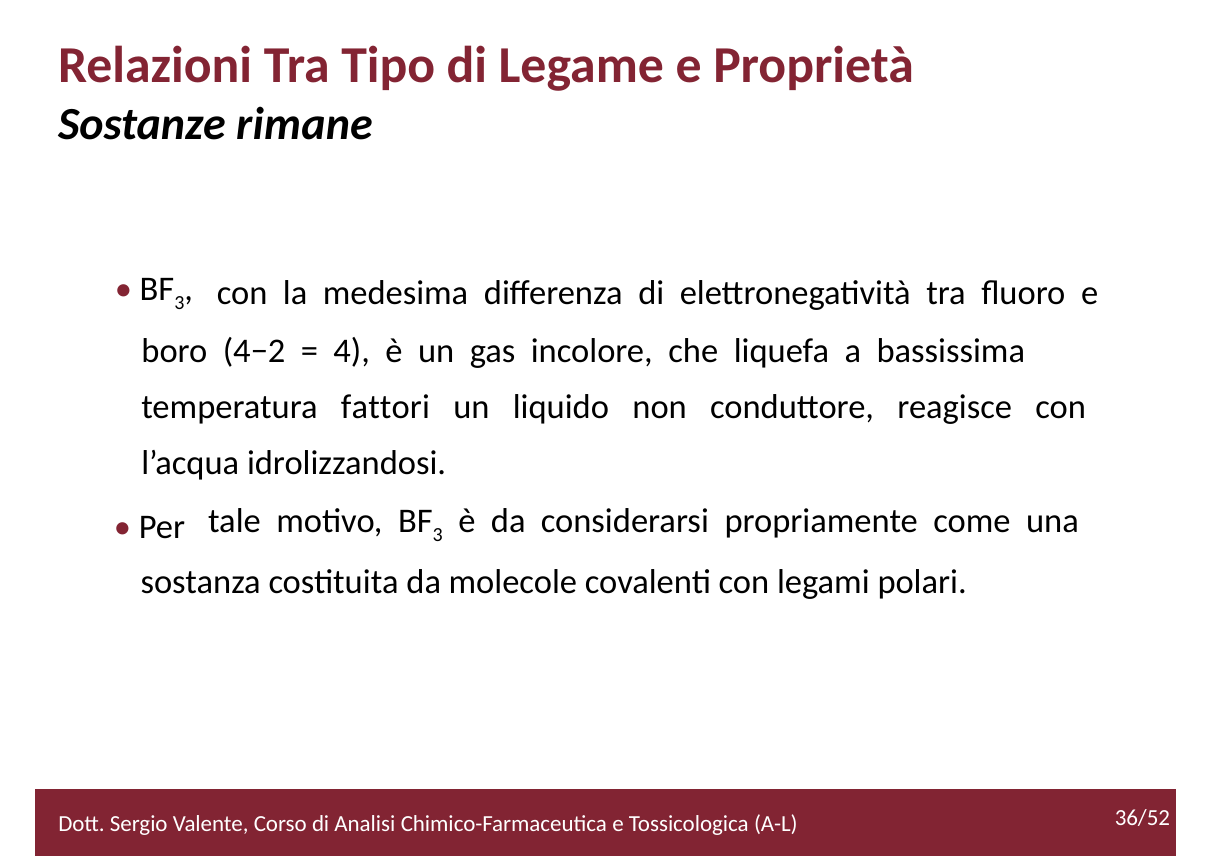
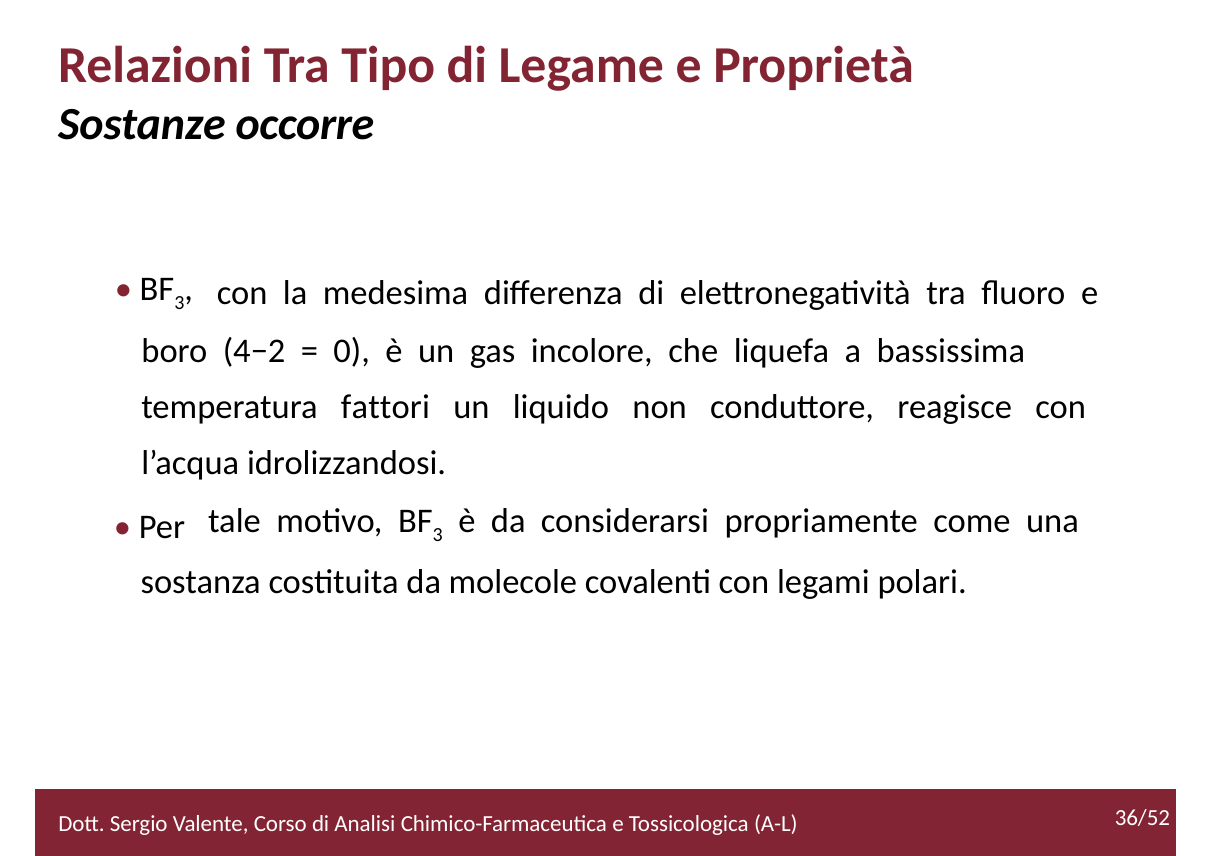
rimane: rimane -> occorre (305, 124)
4: 4 -> 0 (352, 351)
